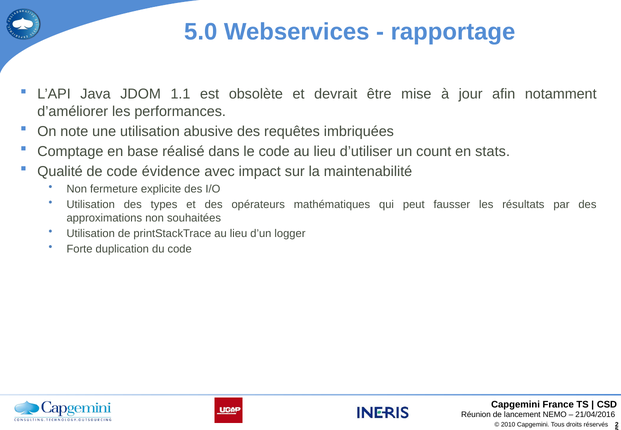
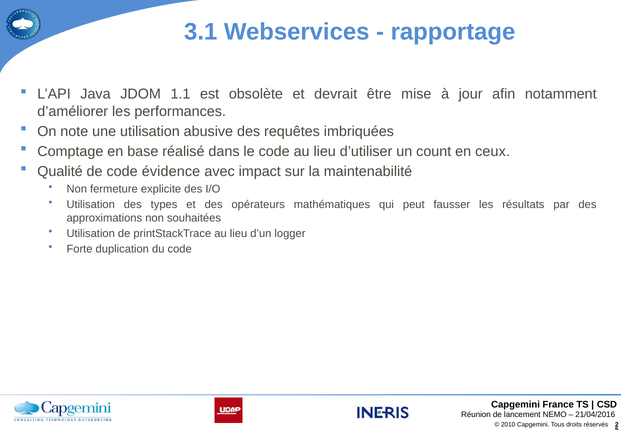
5.0: 5.0 -> 3.1 (201, 32)
stats: stats -> ceux (493, 152)
